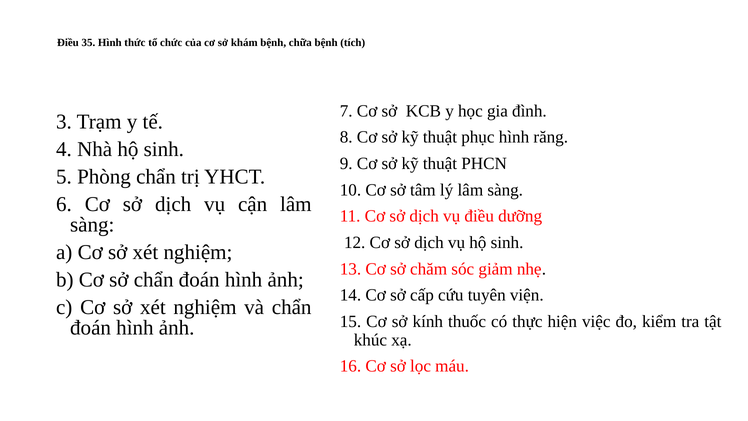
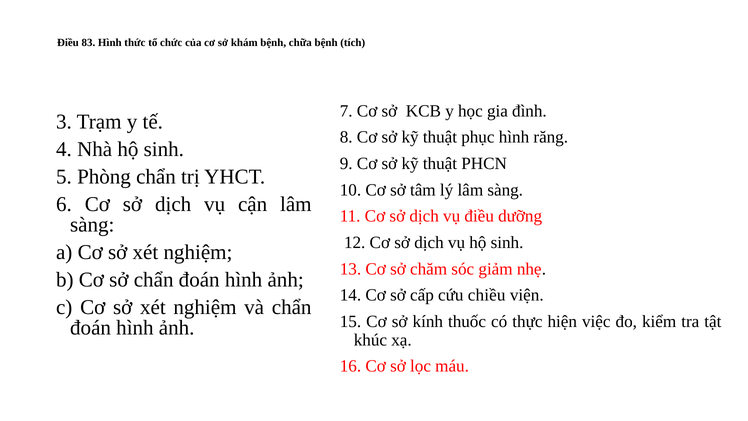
35: 35 -> 83 (88, 43)
tuyên: tuyên -> chiều (487, 295)
